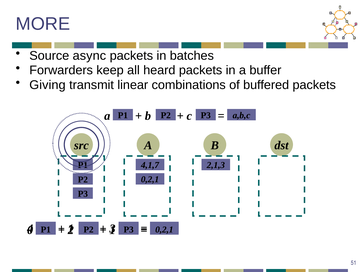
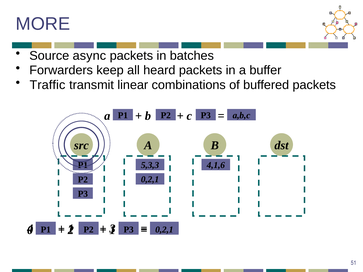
Giving: Giving -> Traffic (47, 85)
4,1,7: 4,1,7 -> 5,3,3 (150, 165)
2,1,3: 2,1,3 -> 4,1,6 (216, 165)
